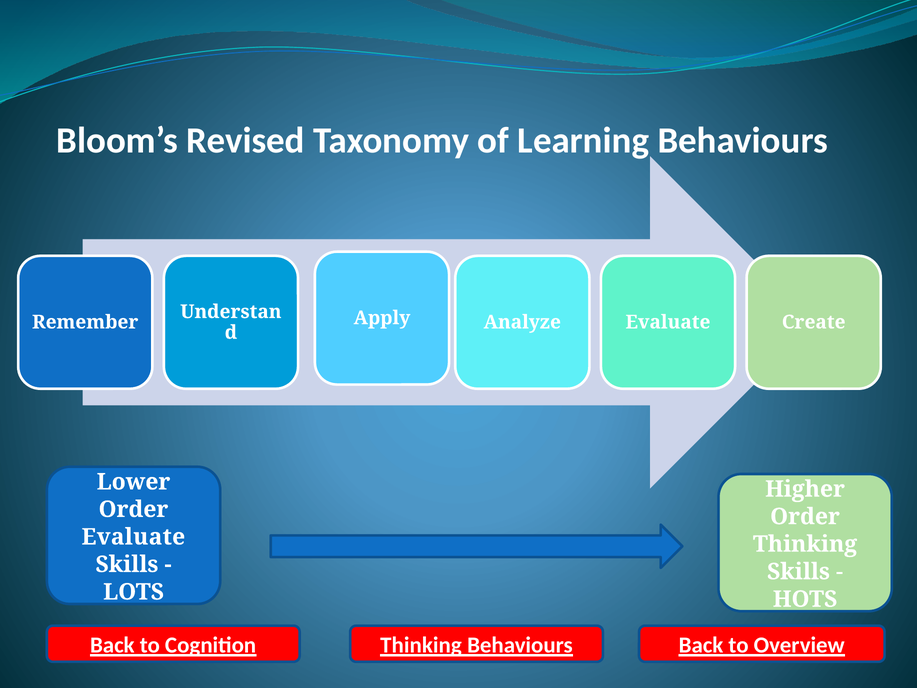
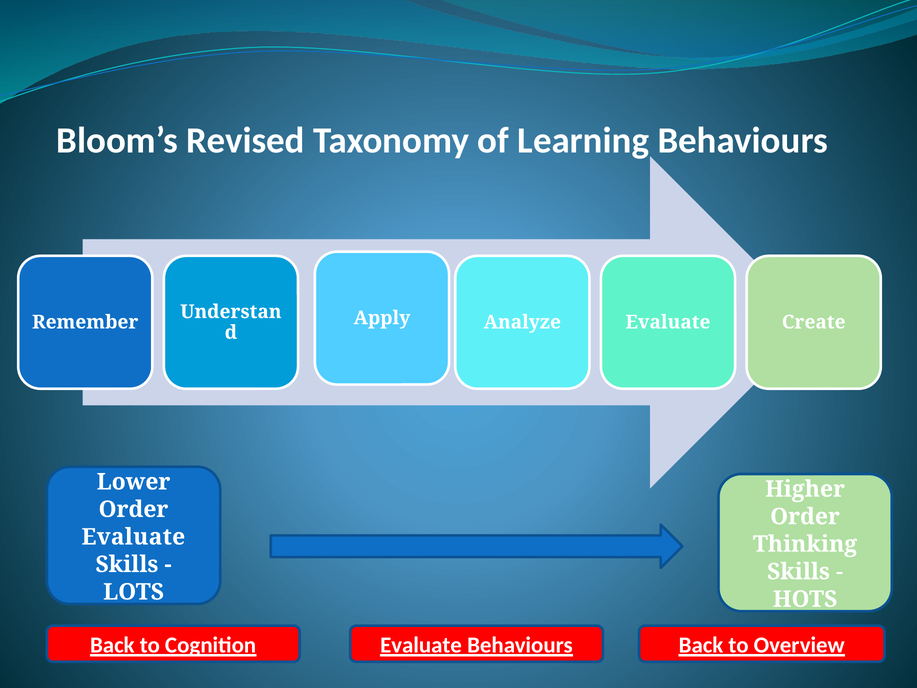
Cognition Thinking: Thinking -> Evaluate (421, 645)
